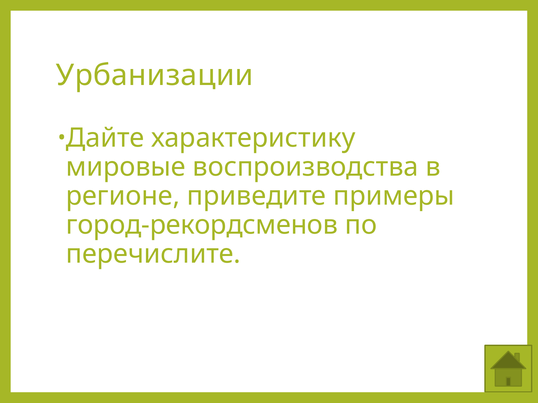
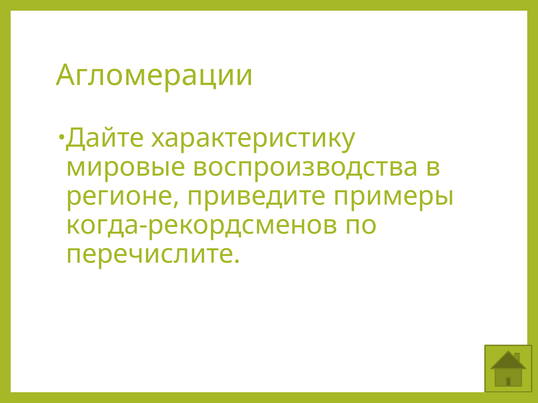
Урбанизации: Урбанизации -> Агломерации (155, 76)
город-рекордсменов: город-рекордсменов -> когда-рекордсменов (202, 225)
